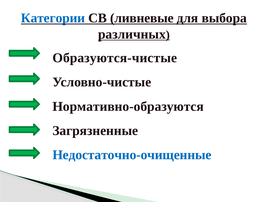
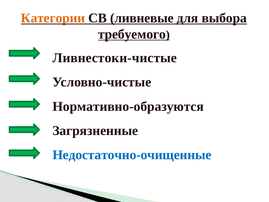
Категории colour: blue -> orange (53, 18)
различных: различных -> требуемого (132, 34)
Образуются-чистые: Образуются-чистые -> Ливнестоки-чистые (115, 58)
